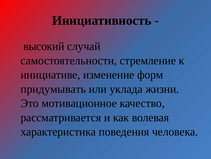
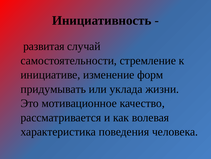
высокий: высокий -> развитая (44, 46)
